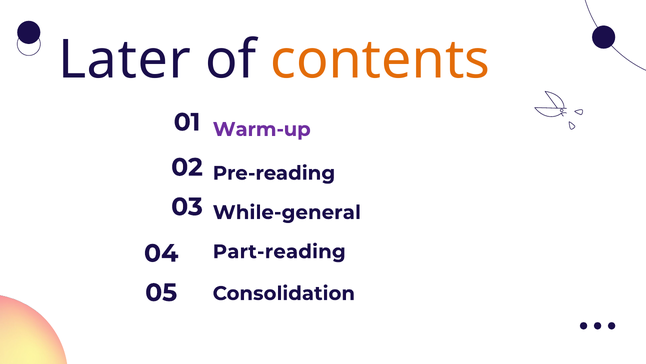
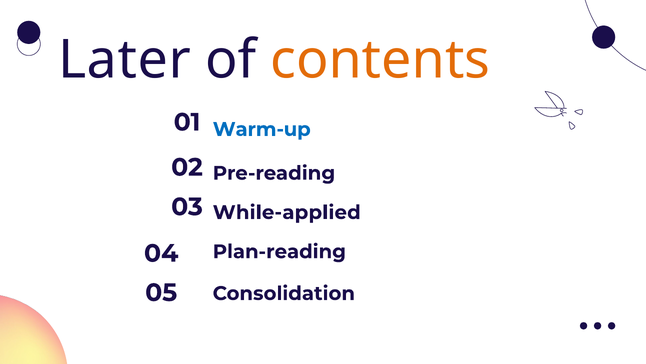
Warm-up colour: purple -> blue (262, 129)
While-general: While-general -> While-applied (287, 212)
Part-reading: Part-reading -> Plan-reading (279, 251)
